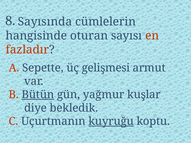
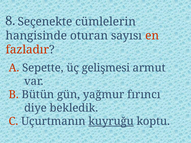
Sayısında: Sayısında -> Seçenekte (45, 22)
Bütün underline: present -> none (38, 95)
kuşlar: kuşlar -> fırıncı (144, 95)
